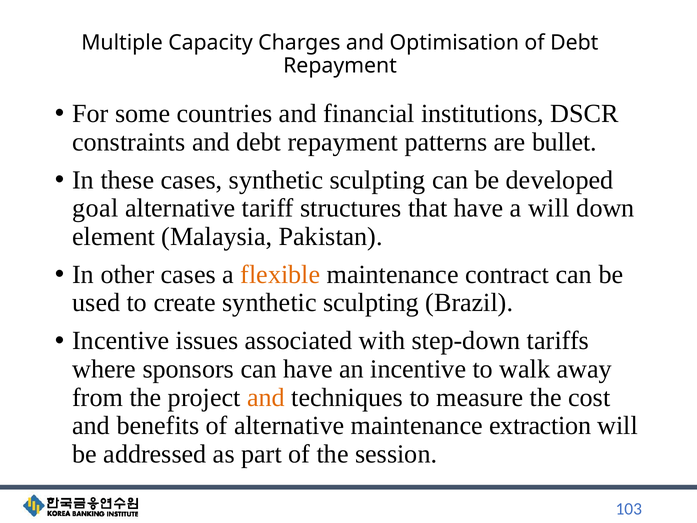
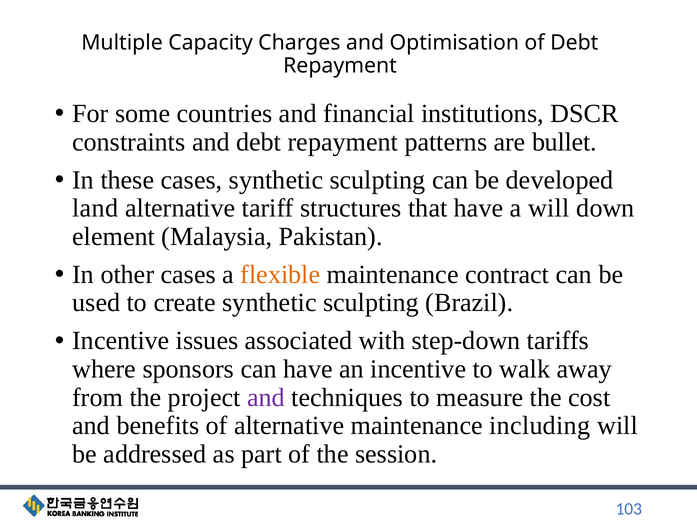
goal: goal -> land (95, 208)
and colour: orange -> purple (266, 397)
extraction: extraction -> including (540, 425)
